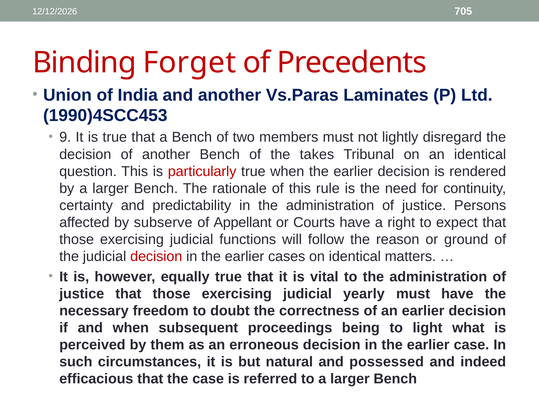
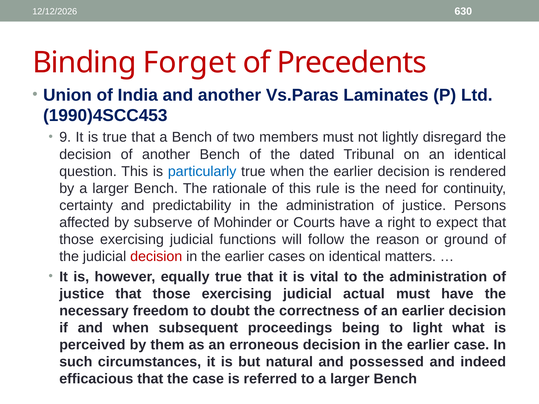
705: 705 -> 630 (463, 12)
takes: takes -> dated (317, 154)
particularly colour: red -> blue (202, 171)
Appellant: Appellant -> Mohinder (243, 223)
yearly: yearly -> actual (364, 294)
